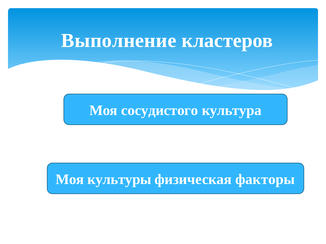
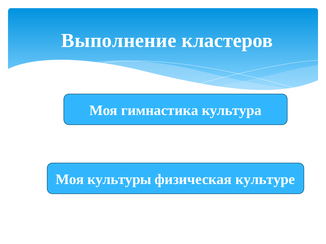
сосудистого: сосудистого -> гимнастика (160, 111)
факторы: факторы -> культуре (265, 180)
